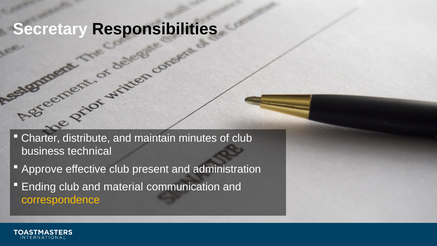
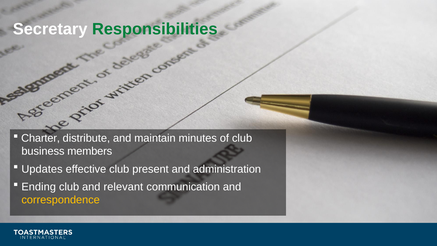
Responsibilities colour: black -> green (155, 29)
technical: technical -> members (90, 151)
Approve: Approve -> Updates (42, 169)
material: material -> relevant (123, 187)
